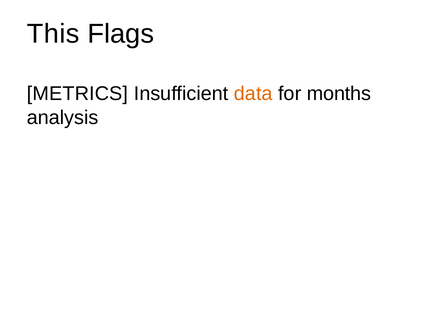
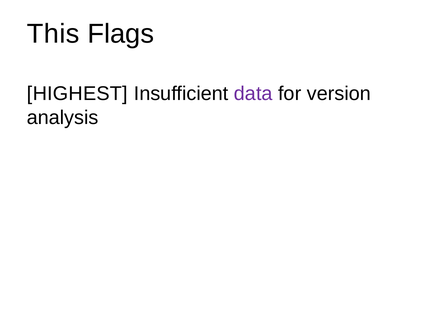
METRICS: METRICS -> HIGHEST (77, 94)
data colour: orange -> purple (253, 94)
months: months -> version (339, 94)
